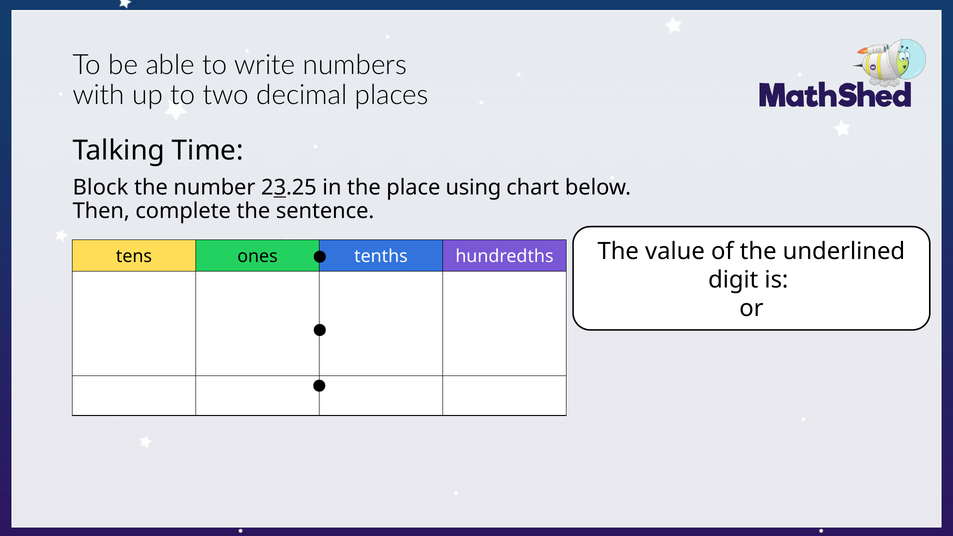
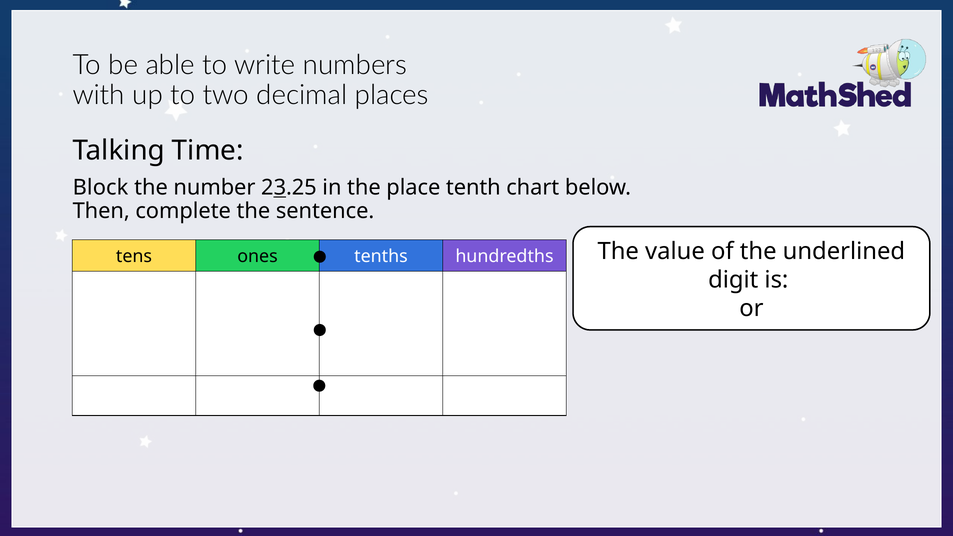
using: using -> tenth (473, 187)
